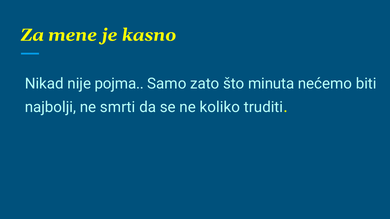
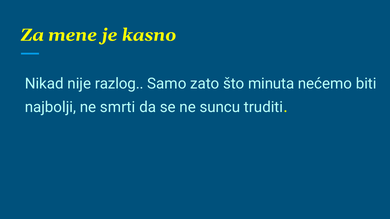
pojma: pojma -> razlog (119, 84)
koliko: koliko -> suncu (220, 107)
